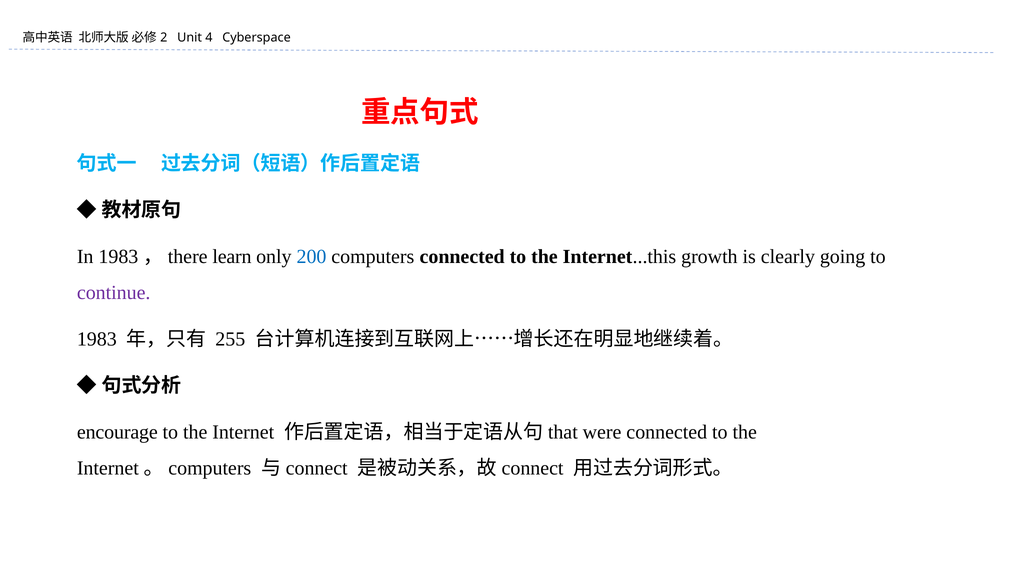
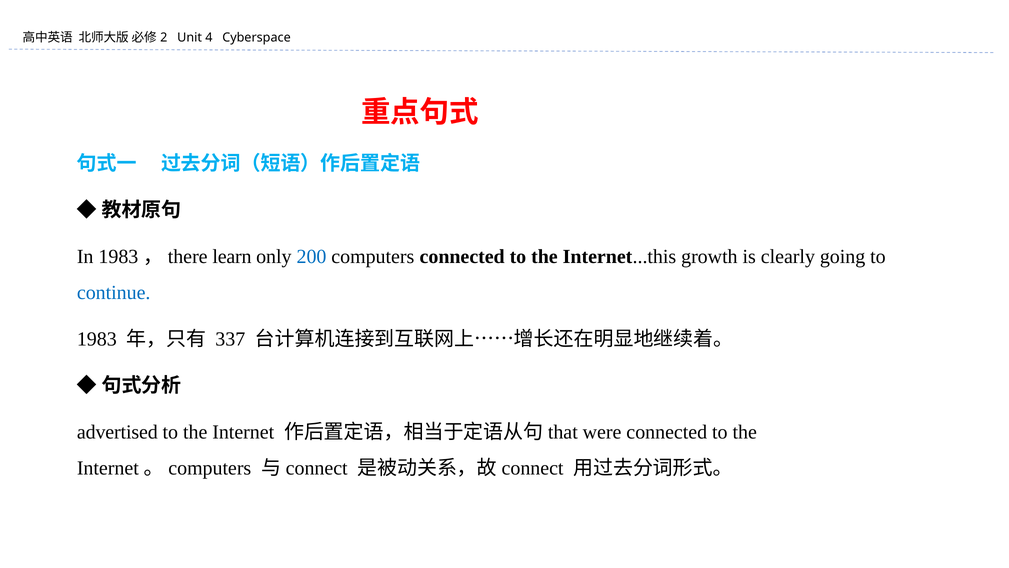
continue colour: purple -> blue (114, 293)
255: 255 -> 337 (230, 339)
encourage: encourage -> advertised (117, 432)
